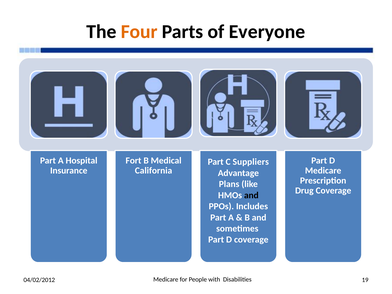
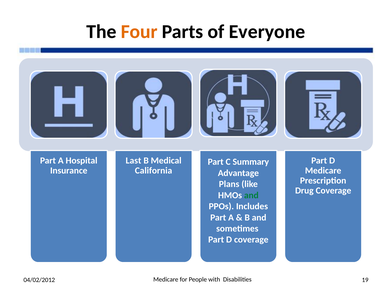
Fort: Fort -> Last (133, 161)
Suppliers: Suppliers -> Summary (251, 162)
and colour: black -> green (251, 195)
